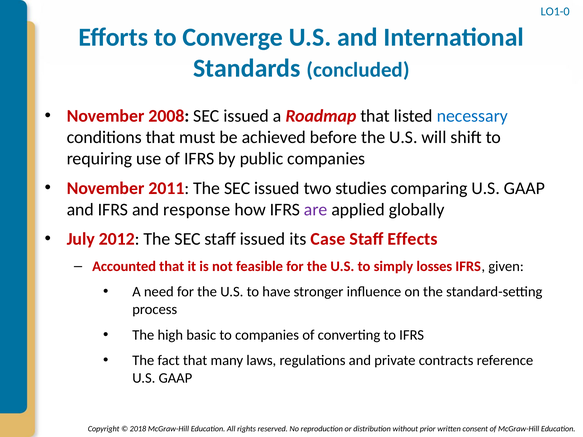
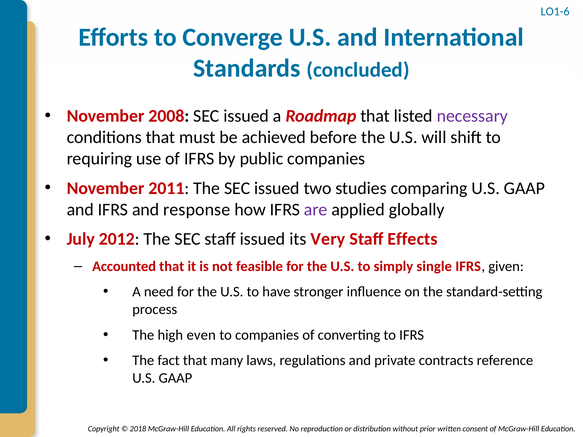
LO1-0: LO1-0 -> LO1-6 (555, 11)
necessary colour: blue -> purple (472, 116)
Case: Case -> Very (328, 239)
losses: losses -> single (434, 266)
basic: basic -> even (201, 335)
